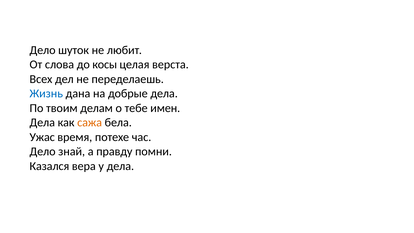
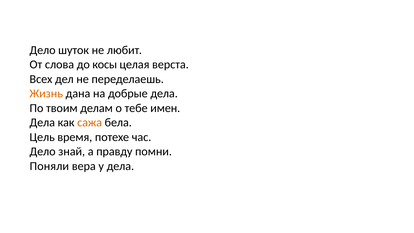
Жизнь colour: blue -> orange (46, 94)
Ужас: Ужас -> Цель (42, 137)
Казался: Казался -> Поняли (49, 166)
